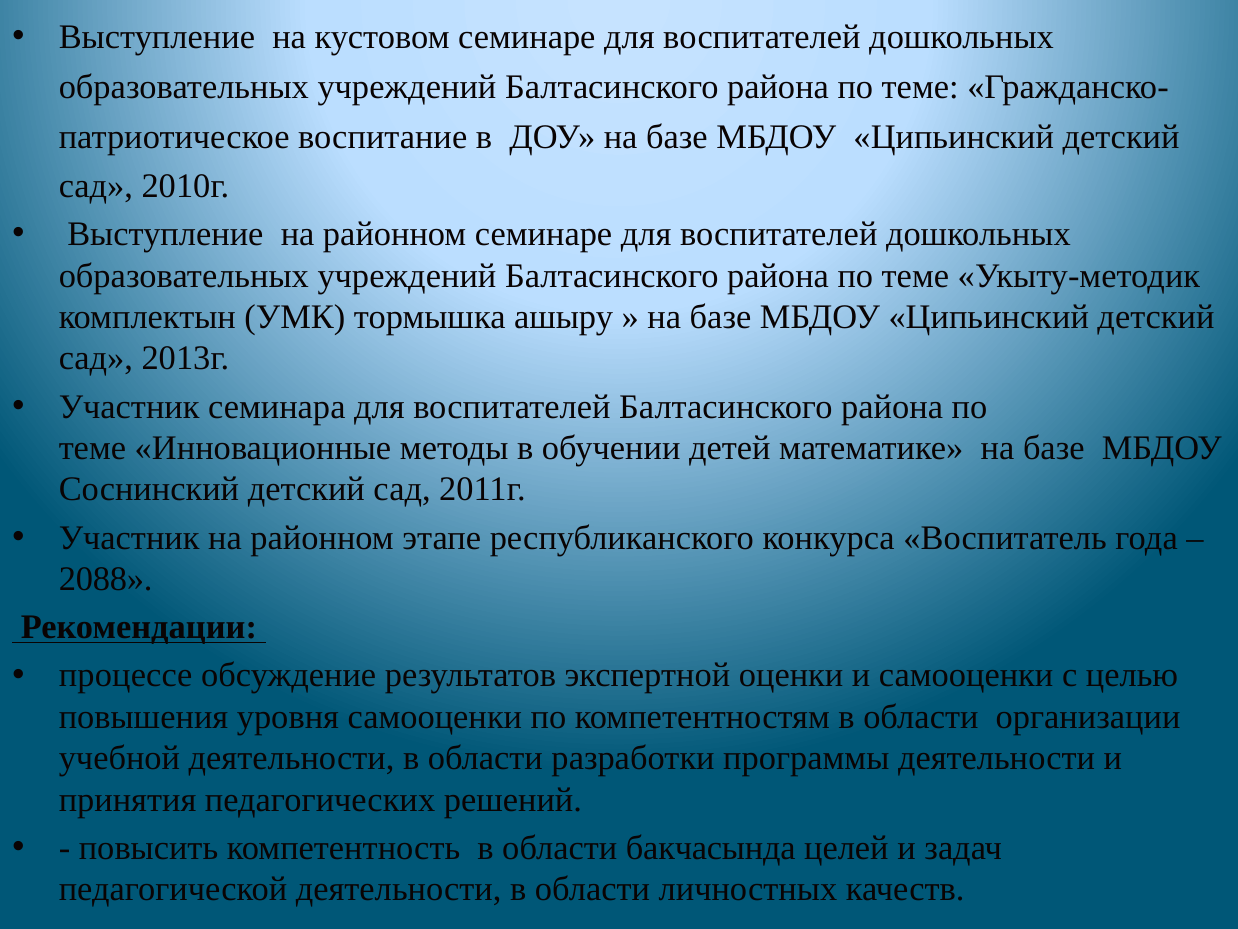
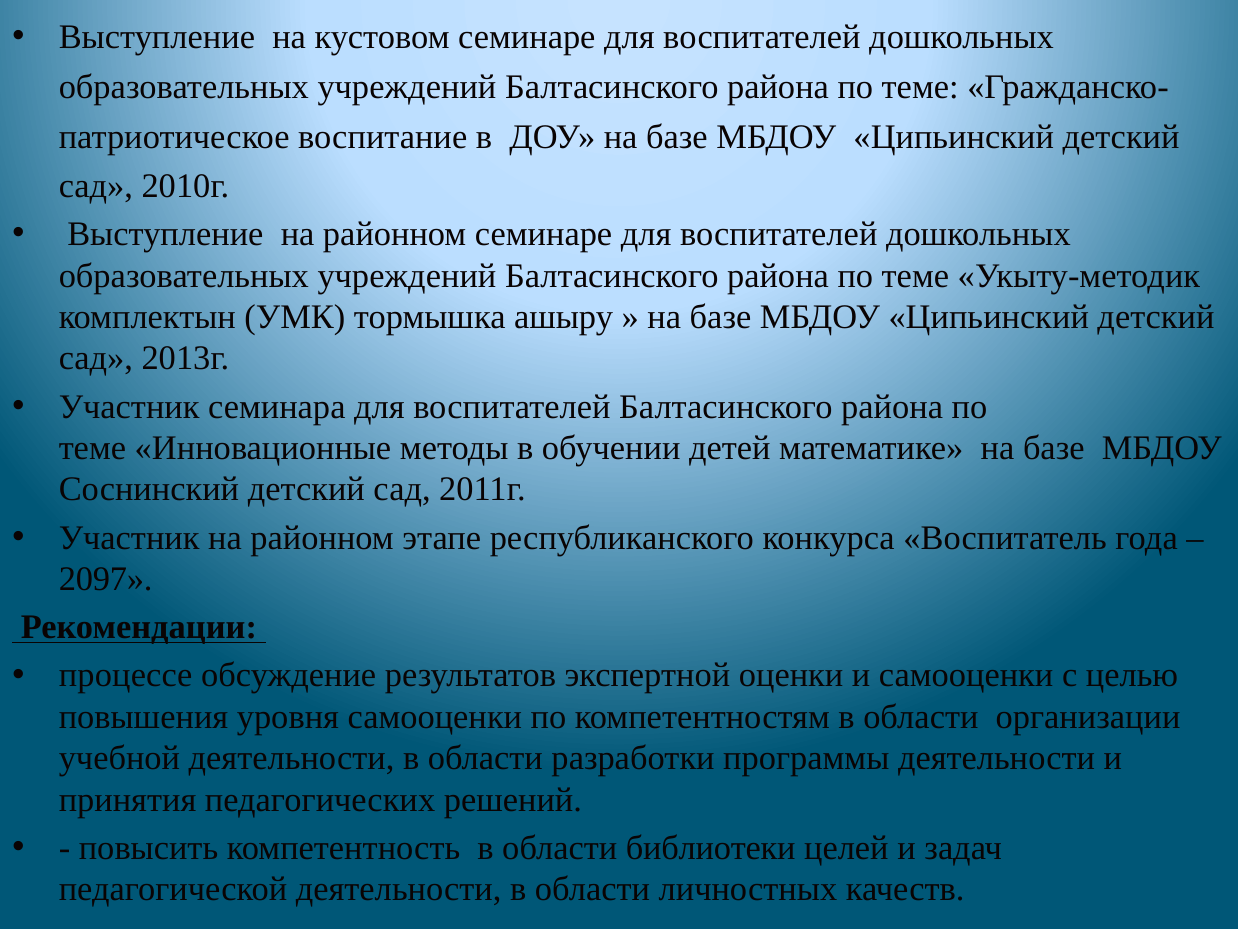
2088: 2088 -> 2097 (106, 579)
бакчасында: бакчасында -> библиотеки (711, 847)
